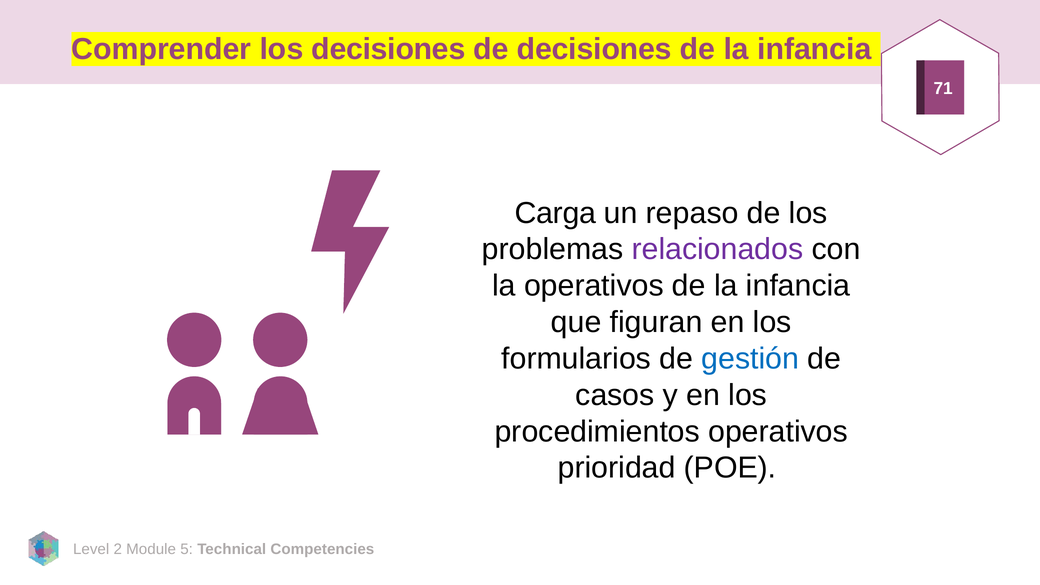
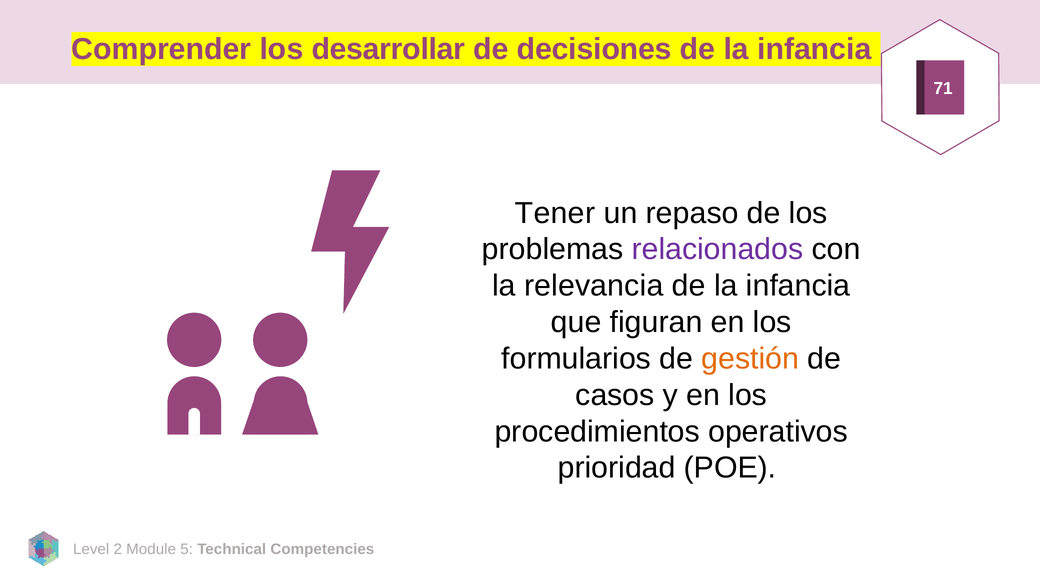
los decisiones: decisiones -> desarrollar (388, 49)
Carga: Carga -> Tener (555, 213)
la operativos: operativos -> relevancia (594, 286)
gestión colour: blue -> orange (750, 359)
